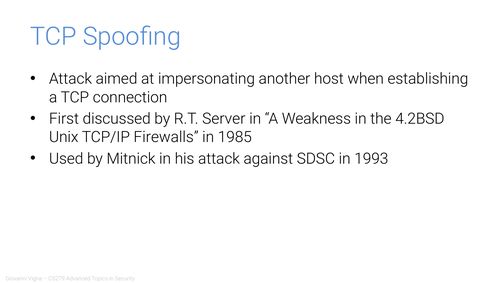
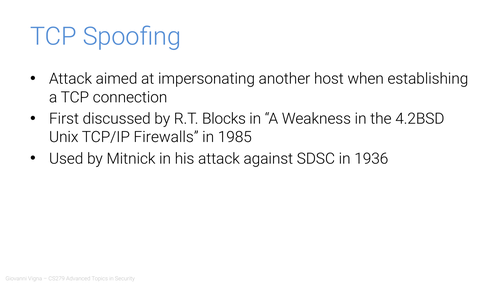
Server: Server -> Blocks (224, 119)
1993: 1993 -> 1936 (371, 159)
